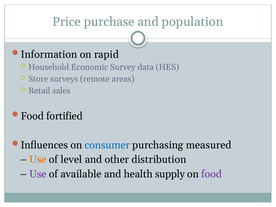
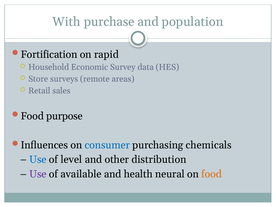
Price: Price -> With (66, 22)
Information: Information -> Fortification (49, 54)
fortified: fortified -> purpose (64, 116)
measured: measured -> chemicals (209, 145)
Use colour: orange -> blue (38, 160)
supply: supply -> neural (170, 174)
food colour: purple -> orange (212, 174)
